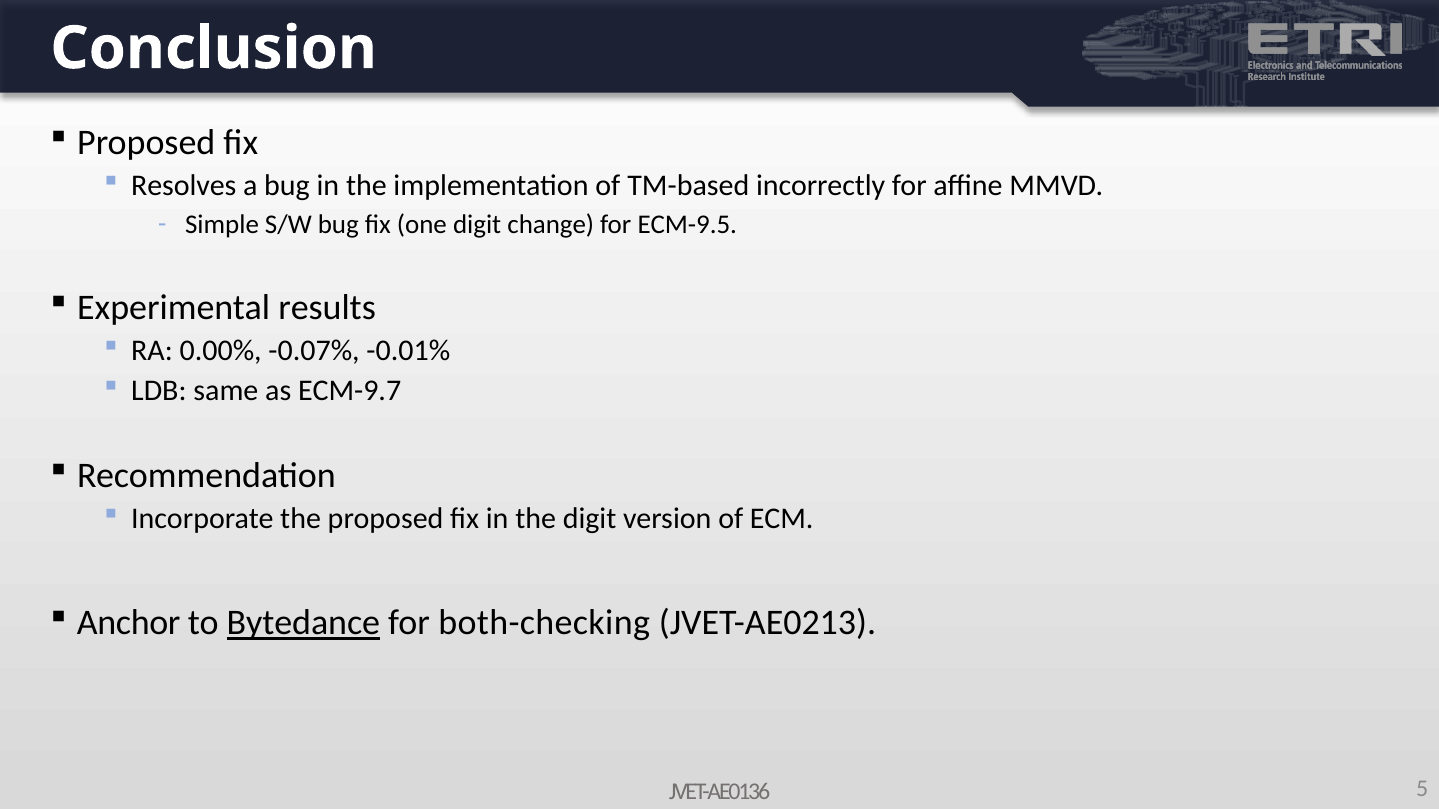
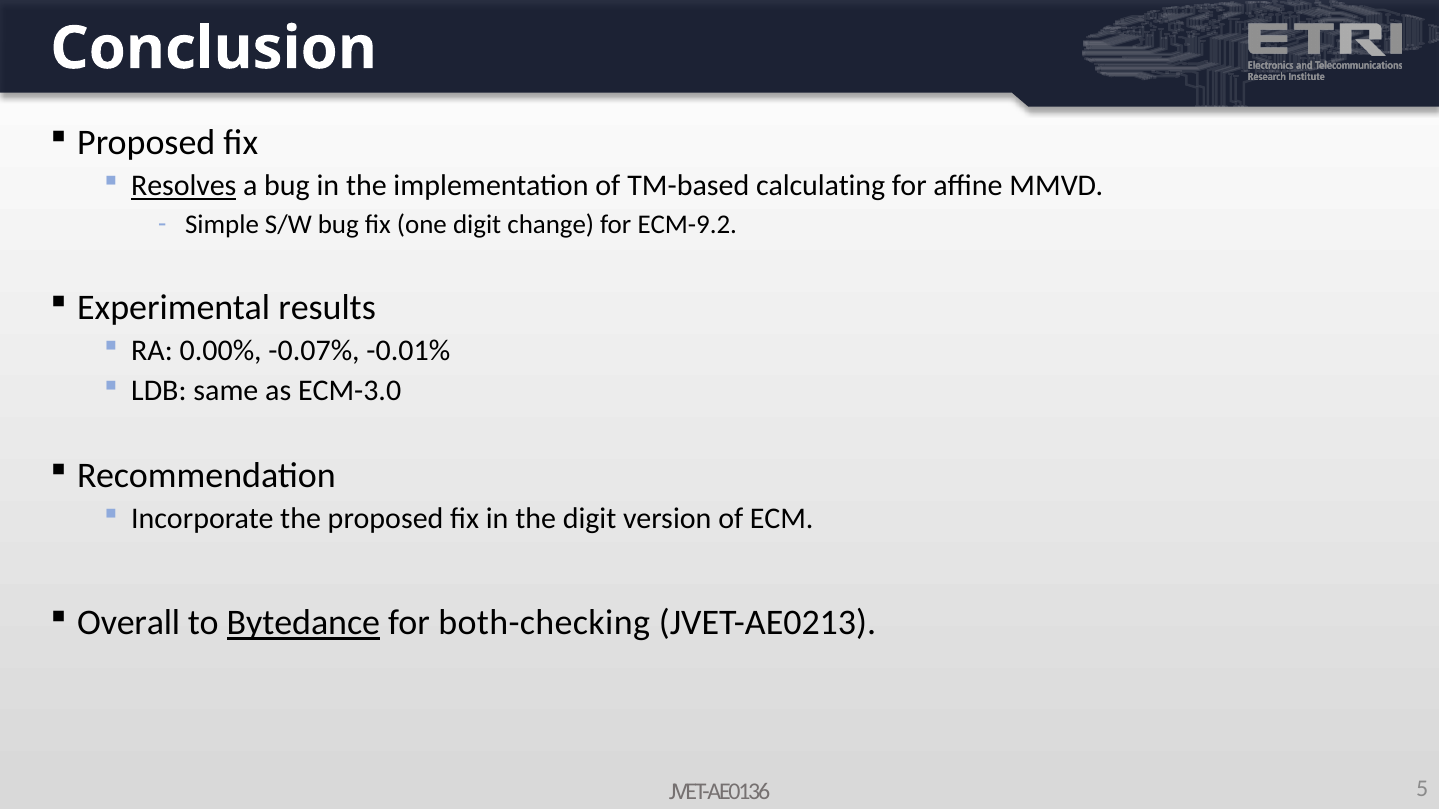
Resolves underline: none -> present (184, 186)
incorrectly: incorrectly -> calculating (821, 186)
ECM-9.5: ECM-9.5 -> ECM-9.2 (687, 224)
ECM-9.7: ECM-9.7 -> ECM-3.0 (350, 391)
Anchor: Anchor -> Overall (129, 623)
